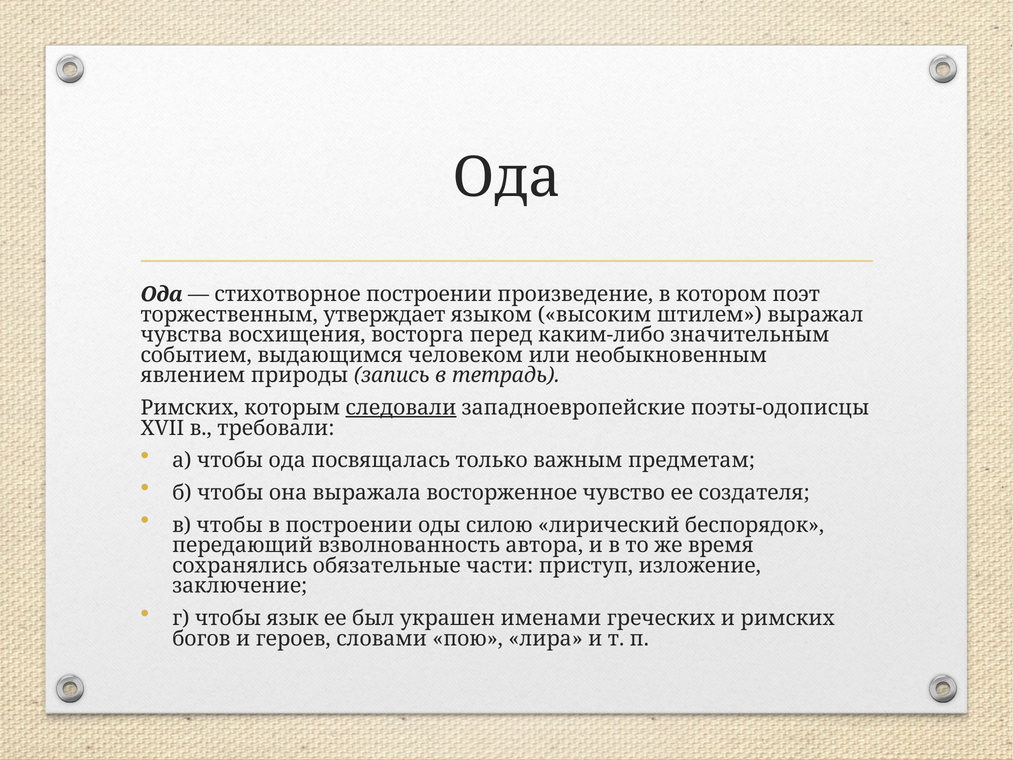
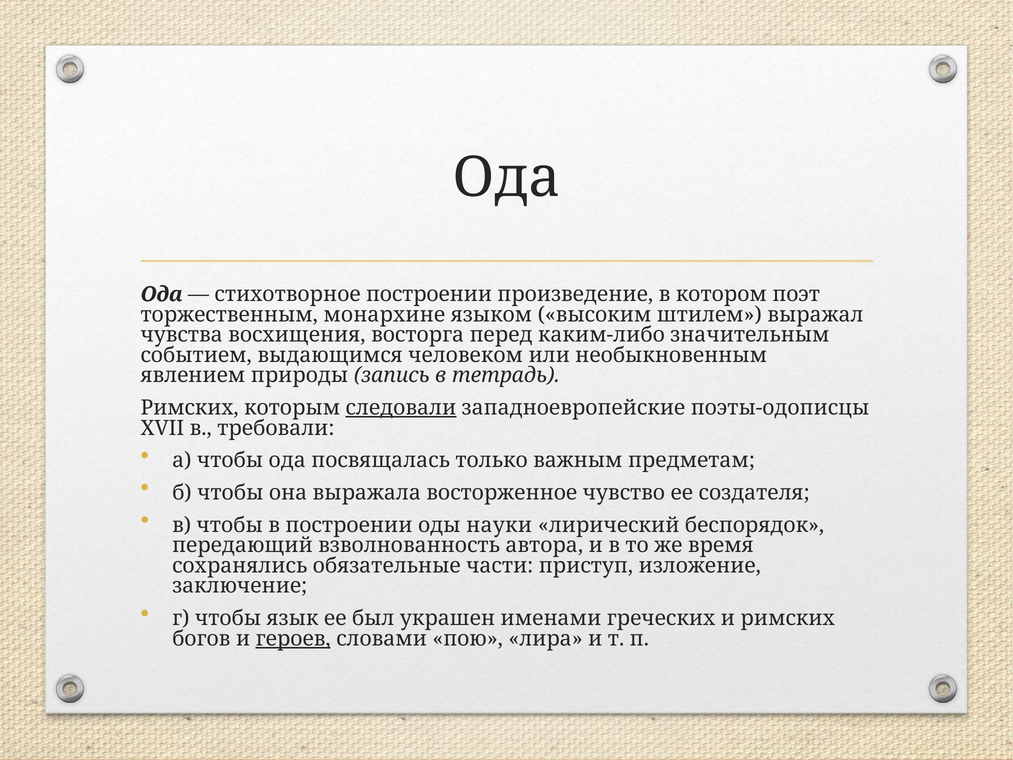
утверждает: утверждает -> монархине (384, 314)
силою: силою -> науки (499, 525)
героев underline: none -> present (293, 638)
